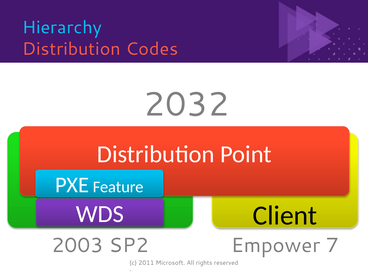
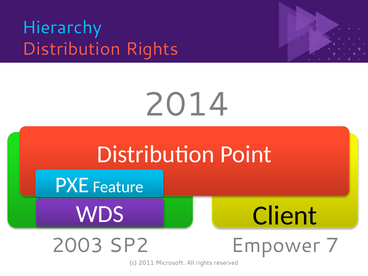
Distribution Codes: Codes -> Rights (152, 49)
2032: 2032 -> 2014 (186, 104)
